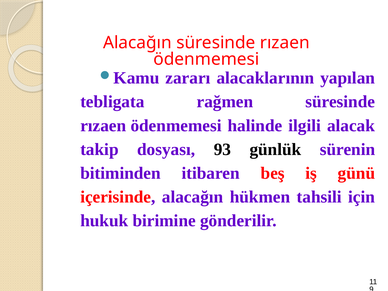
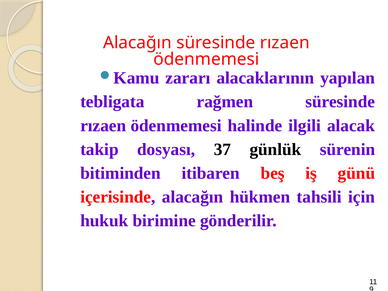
93: 93 -> 37 (222, 149)
